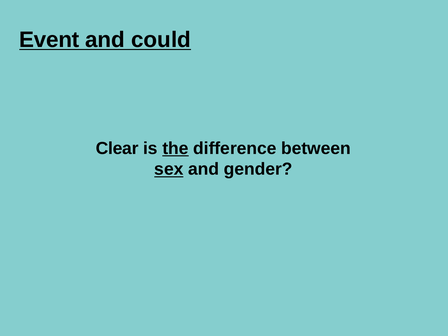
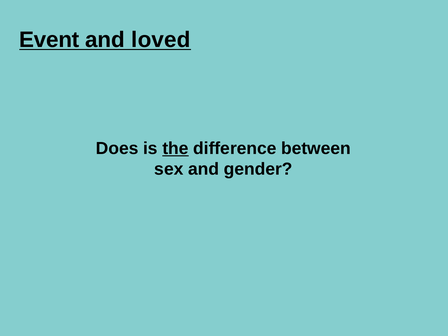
could: could -> loved (161, 40)
Clear: Clear -> Does (117, 148)
sex underline: present -> none (169, 169)
